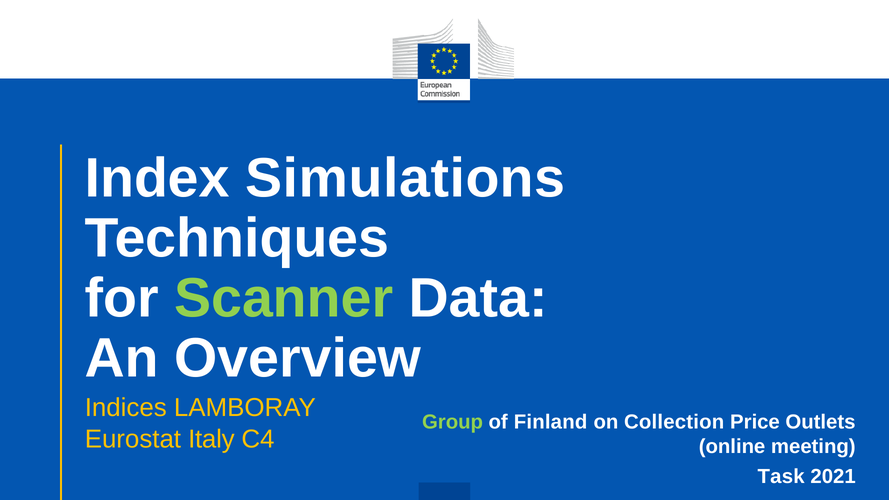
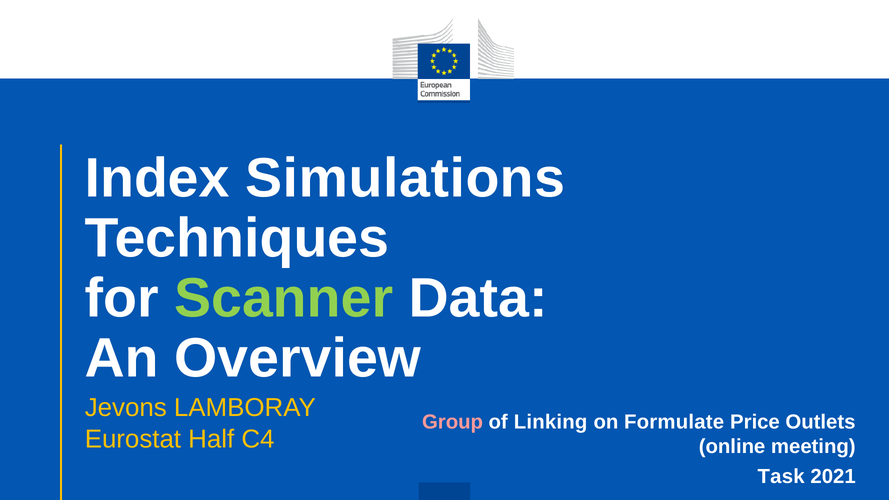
Indices: Indices -> Jevons (126, 408)
Group colour: light green -> pink (453, 422)
Finland: Finland -> Linking (551, 422)
Collection: Collection -> Formulate (674, 422)
Italy: Italy -> Half (211, 439)
